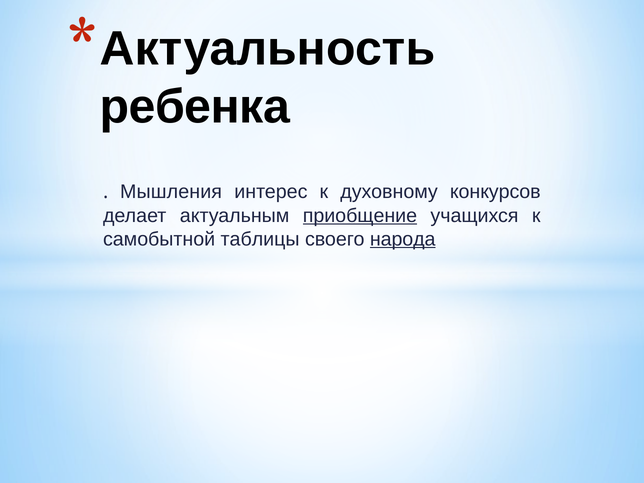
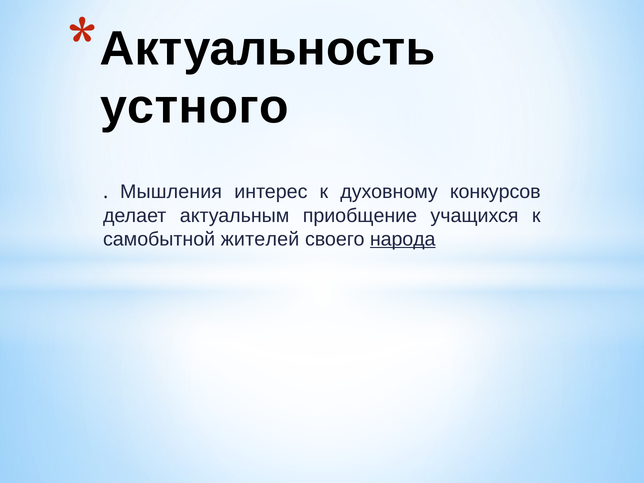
ребенка: ребенка -> устного (194, 107)
приобщение underline: present -> none (360, 216)
таблицы: таблицы -> жителей (260, 239)
